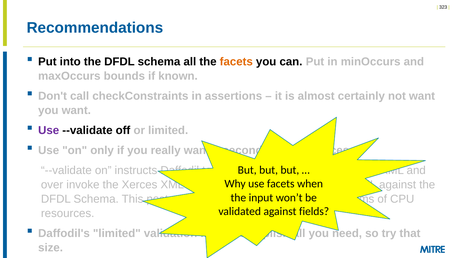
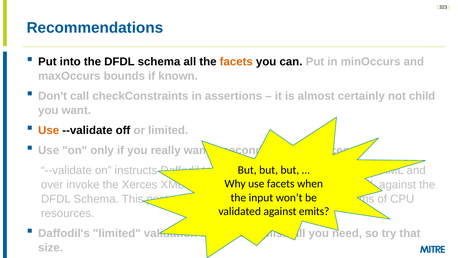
not want: want -> child (422, 96)
Use colour: purple -> orange (49, 130)
fields: fields -> emits (314, 211)
